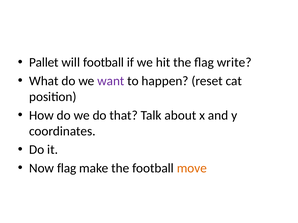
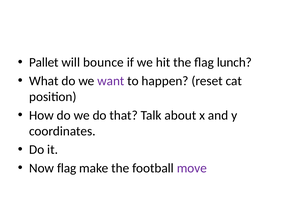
will football: football -> bounce (103, 63)
write: write -> lunch (234, 63)
move colour: orange -> purple (192, 169)
